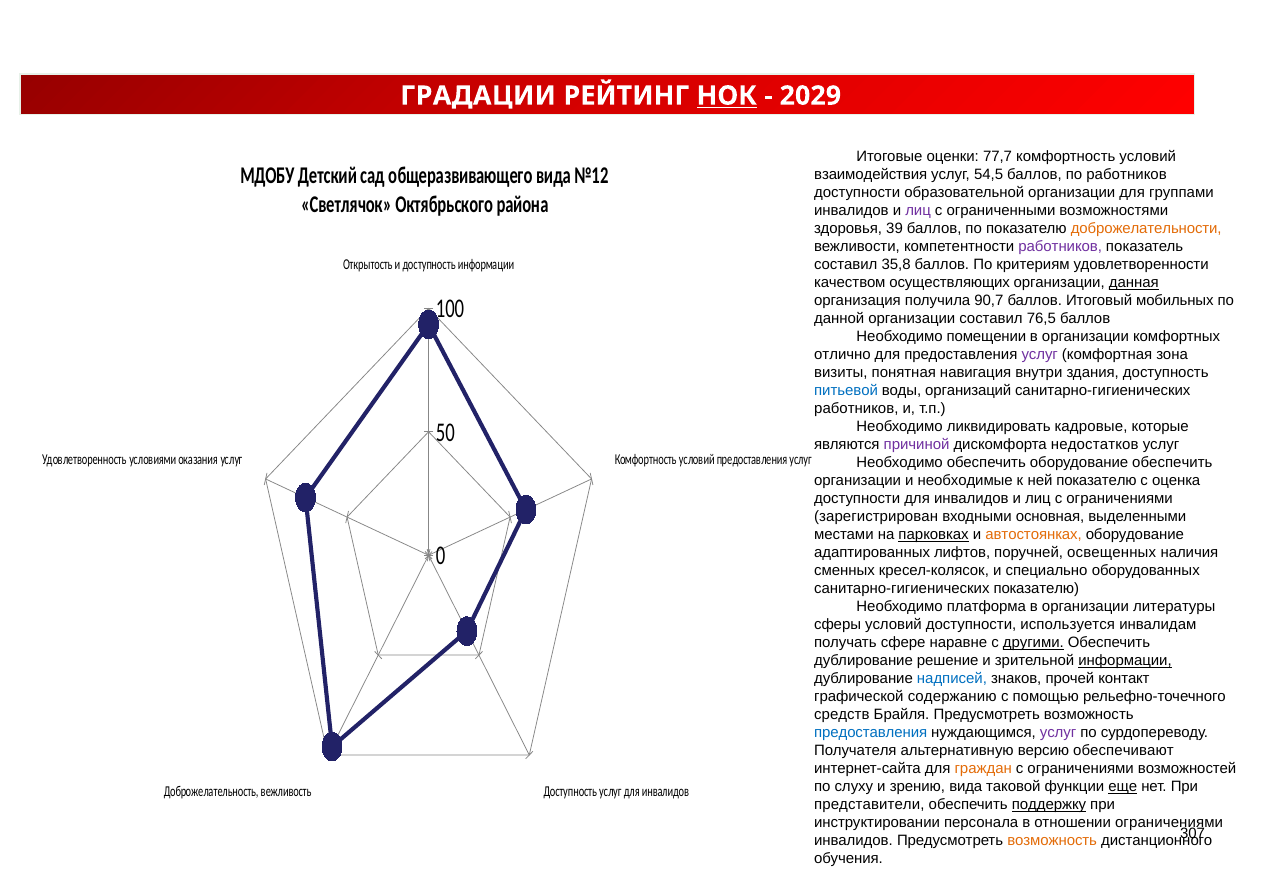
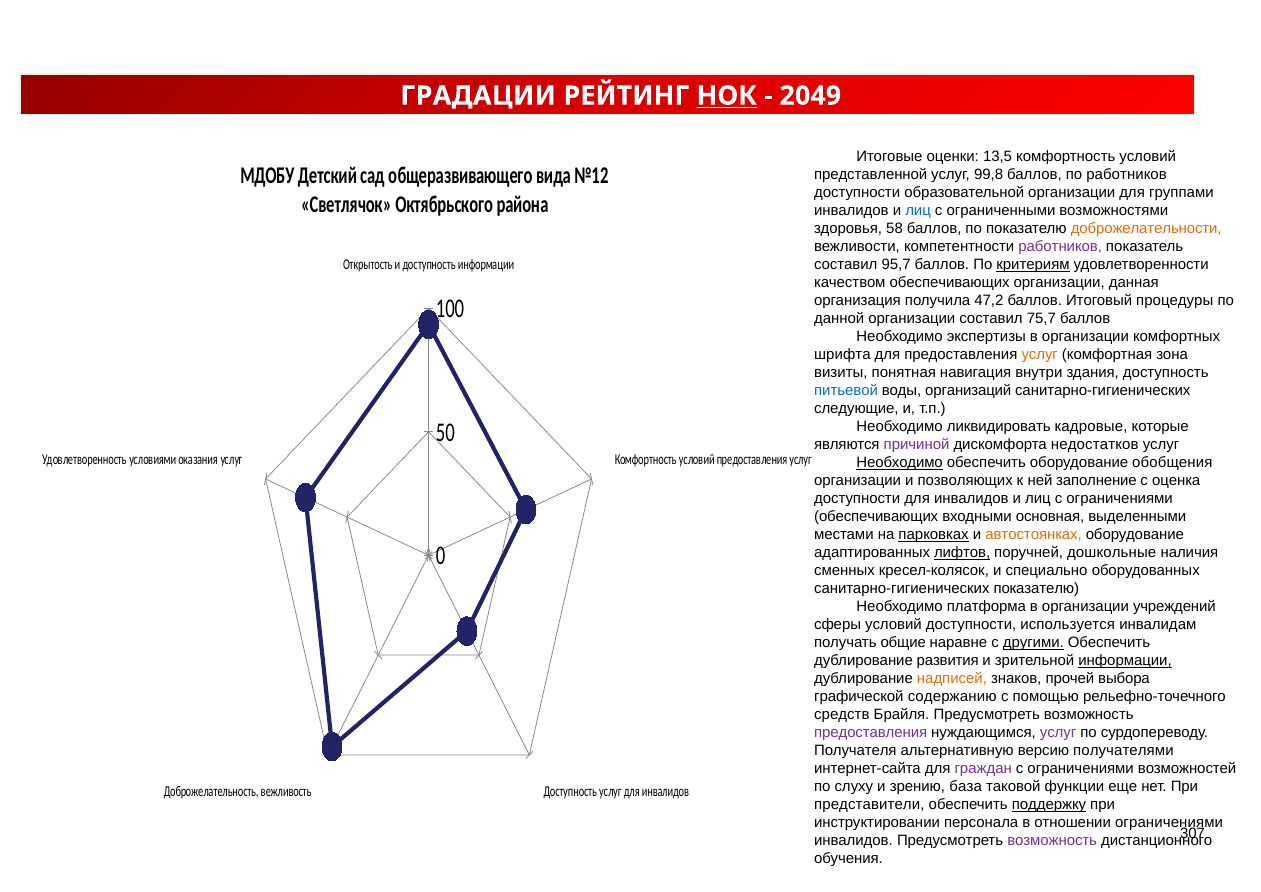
2029: 2029 -> 2049 (810, 96)
77,7: 77,7 -> 13,5 (998, 156)
взаимодействия: взаимодействия -> представленной (871, 174)
54,5: 54,5 -> 99,8 (989, 174)
лиц colour: purple -> blue (918, 210)
39: 39 -> 58 (895, 228)
35,8: 35,8 -> 95,7 (896, 264)
критериям underline: none -> present (1033, 264)
качеством осуществляющих: осуществляющих -> обеспечивающих (950, 282)
данная underline: present -> none (1134, 282)
90,7: 90,7 -> 47,2 (989, 300)
мобильных: мобильных -> процедуры (1175, 300)
76,5: 76,5 -> 75,7 (1041, 318)
помещении: помещении -> экспертизы (986, 336)
отлично: отлично -> шрифта (842, 354)
услуг colour: purple -> orange (1040, 354)
работников: работников -> следующие (856, 408)
Необходимо underline: none -> present (900, 462)
оборудование обеспечить: обеспечить -> обобщения (1172, 462)
необходимые: необходимые -> позволяющих (965, 480)
ней показателю: показателю -> заполнение (1096, 480)
зарегистрирован: зарегистрирован -> обеспечивающих (876, 516)
лифтов underline: none -> present (962, 552)
освещенных: освещенных -> дошкольные (1112, 552)
литературы: литературы -> учреждений (1174, 606)
сфере: сфере -> общие (903, 642)
решение: решение -> развития (948, 660)
надписей colour: blue -> orange (952, 678)
контакт: контакт -> выбора (1124, 678)
предоставления colour: blue -> purple (871, 732)
обеспечивают: обеспечивают -> получателями (1123, 750)
граждан colour: orange -> purple (983, 768)
зрению вида: вида -> база (966, 786)
еще underline: present -> none (1123, 786)
возможность colour: orange -> purple (1052, 840)
